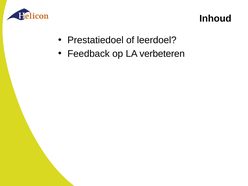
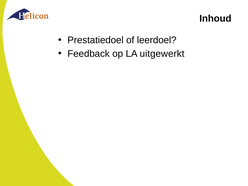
verbeteren: verbeteren -> uitgewerkt (162, 54)
